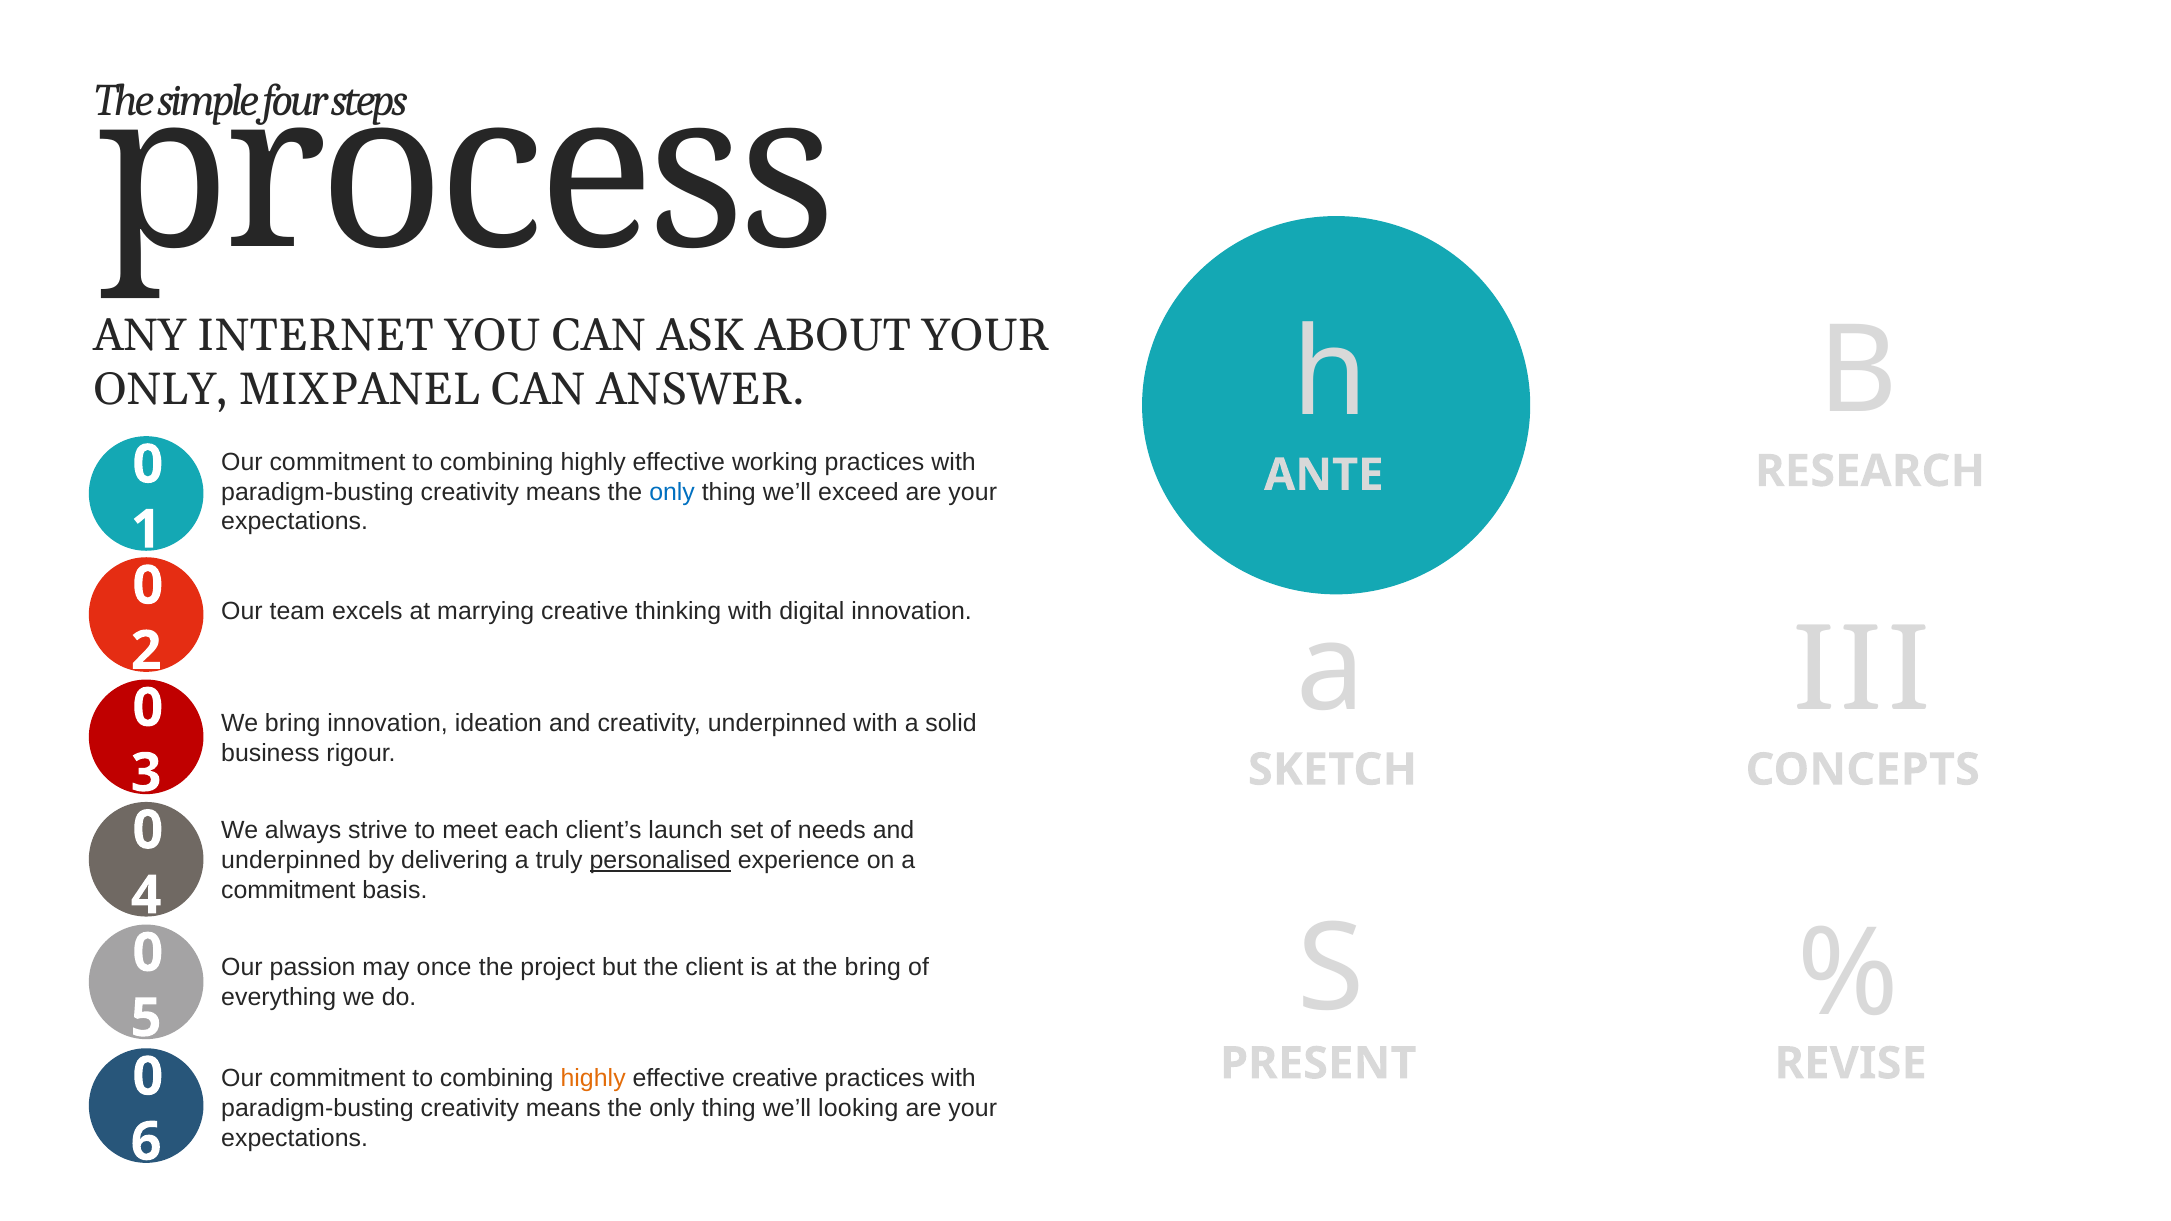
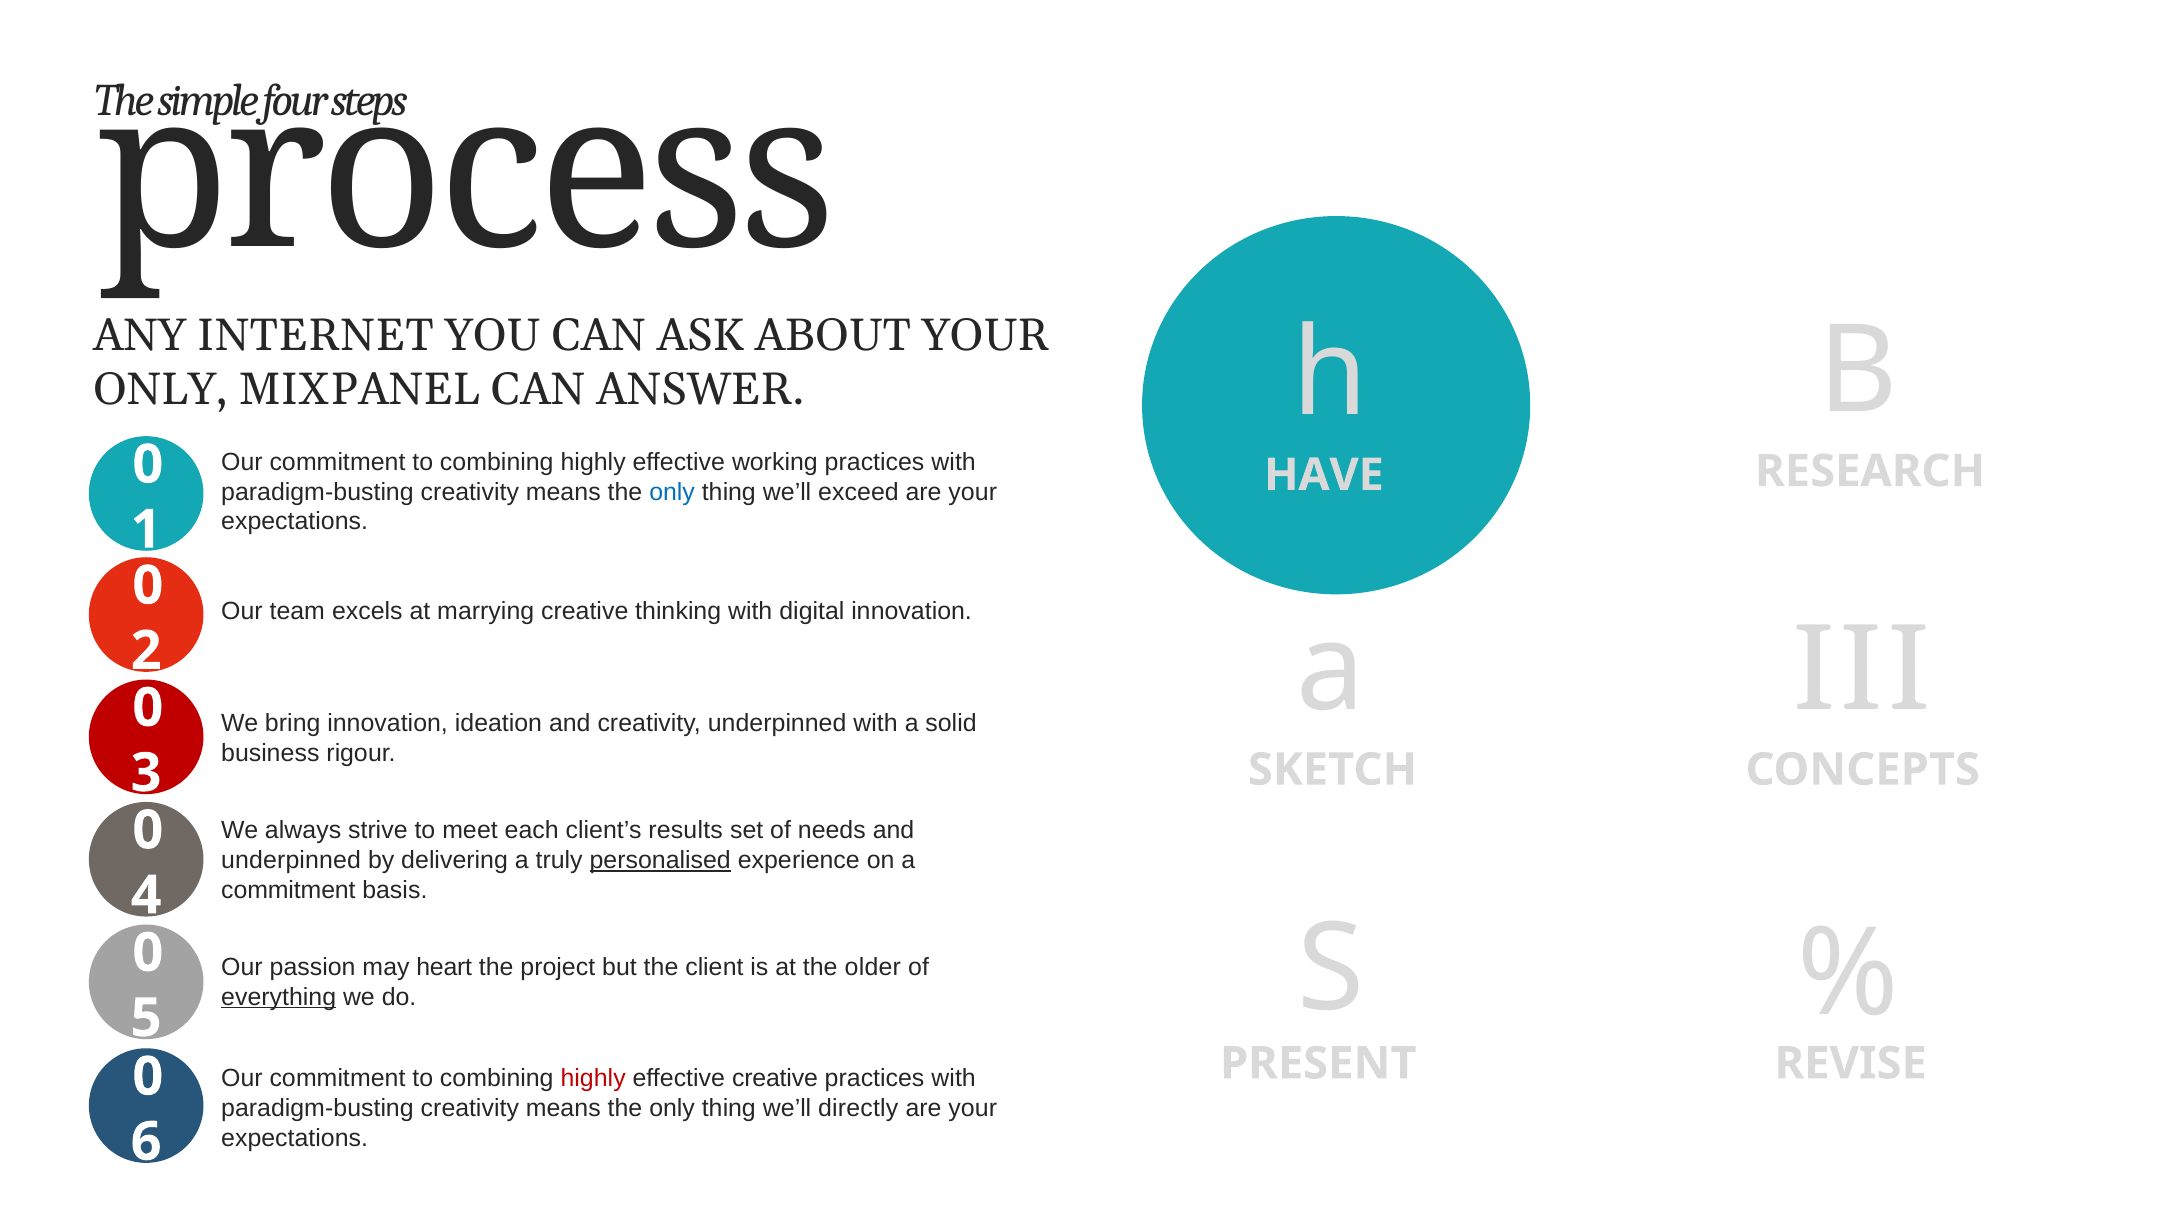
ANTE: ANTE -> HAVE (1324, 475)
launch: launch -> results (686, 831)
once: once -> heart (444, 967)
the bring: bring -> older (873, 967)
everything underline: none -> present (279, 997)
highly colour: orange -> red (593, 1078)
looking: looking -> directly (858, 1108)
